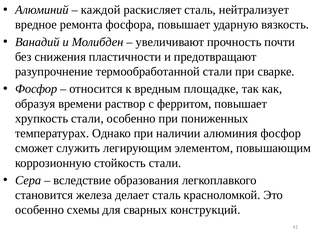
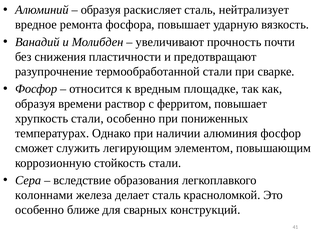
каждой: каждой -> образуя (101, 10)
становится: становится -> колоннами (44, 195)
схемы: схемы -> ближе (83, 210)
